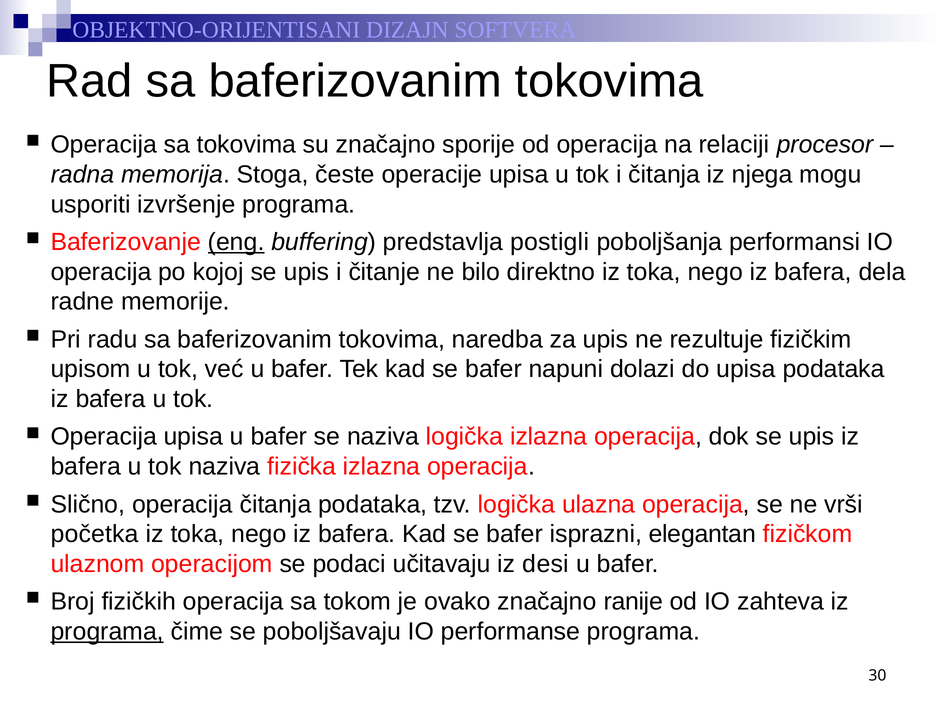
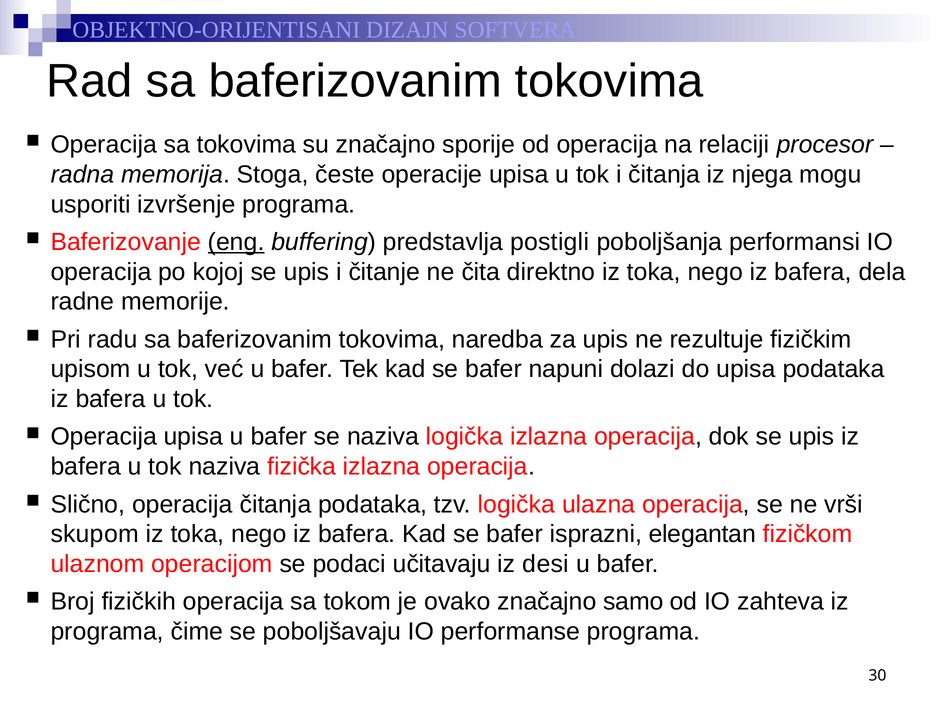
bilo: bilo -> čita (481, 272)
početka: početka -> skupom (95, 534)
ranije: ranije -> samo (633, 602)
programa underline: present -> none (107, 632)
